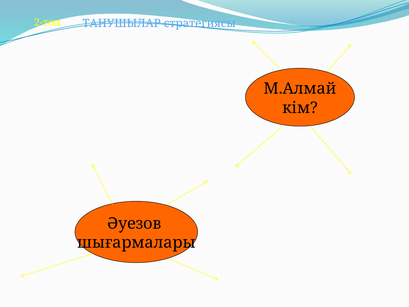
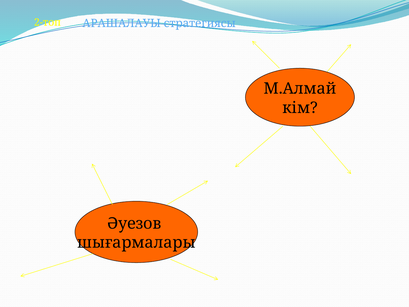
ТАНУШЫЛАР: ТАНУШЫЛАР -> АРАШАЛАУЫ (122, 23)
